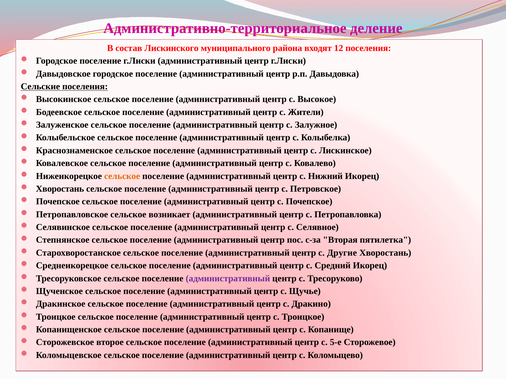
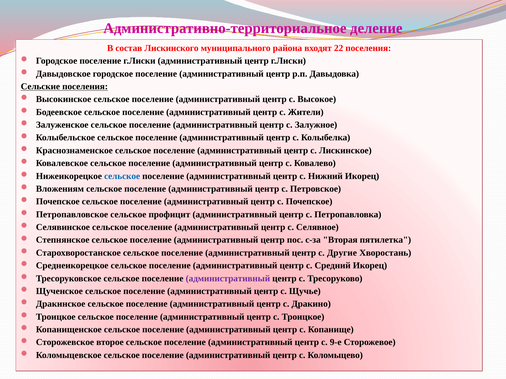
12: 12 -> 22 (339, 48)
сельское colour: orange -> blue (122, 176)
Хворостань: Хворостань -> Вложениям (60, 189)
возникает: возникает -> профицит (169, 215)
5-е: 5-е -> 9-е (336, 343)
